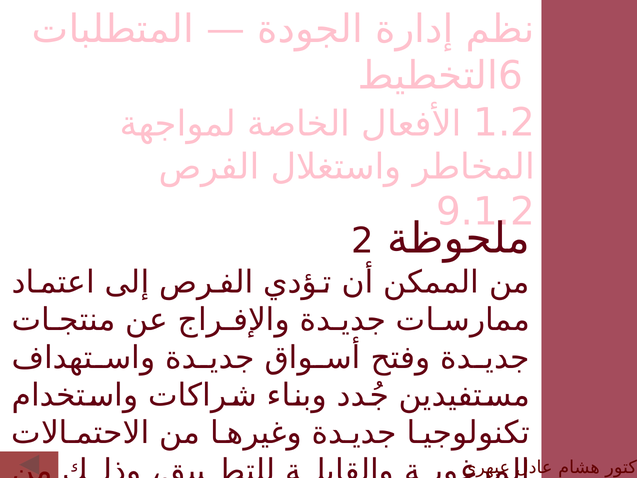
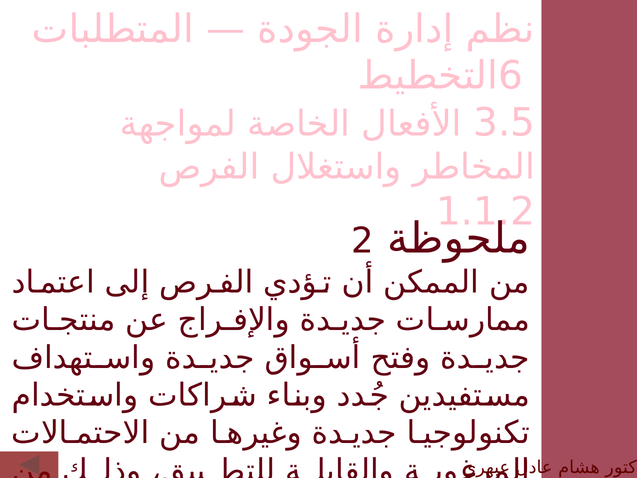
1.2: 1.2 -> 3.5 (504, 123)
9.1.2: 9.1.2 -> 1.1.2 (486, 212)
